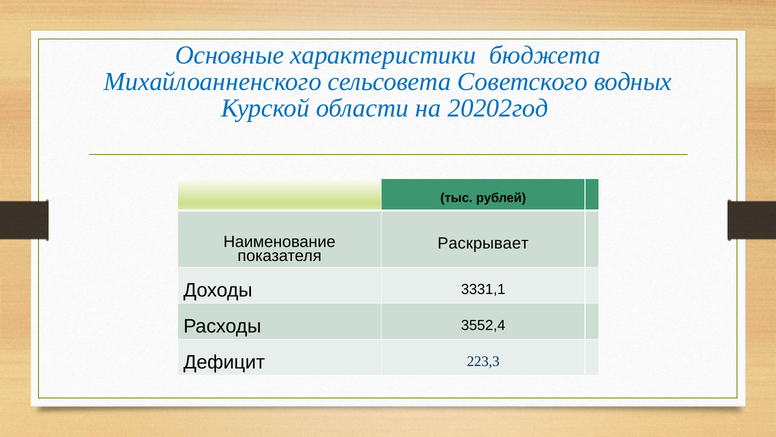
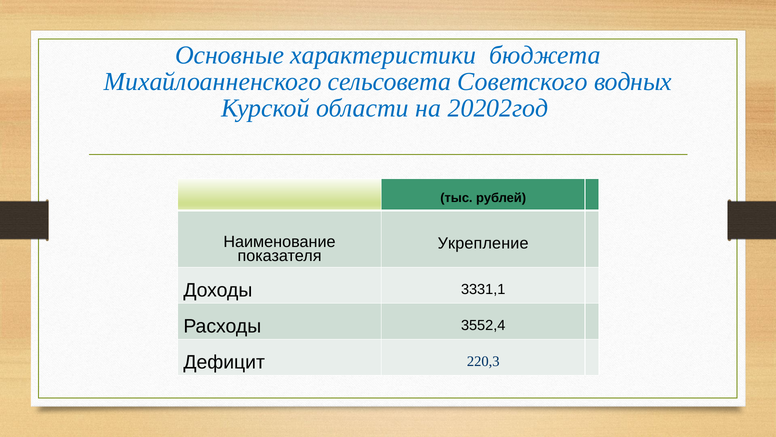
Раскрывает: Раскрывает -> Укрепление (483, 243)
223,3: 223,3 -> 220,3 (483, 361)
